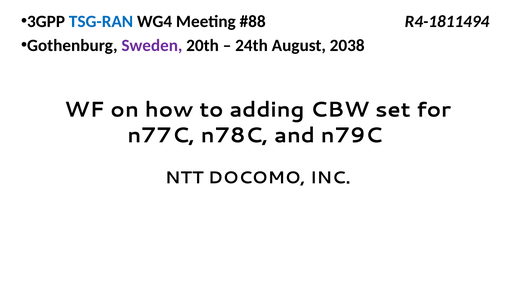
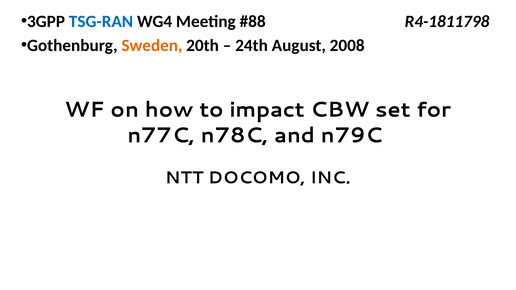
R4-1811494: R4-1811494 -> R4-1811798 (447, 21)
Sweden colour: purple -> orange (152, 46)
2038: 2038 -> 2008 (347, 46)
adding: adding -> impact (267, 110)
